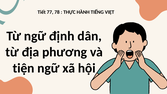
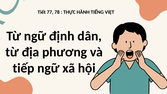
tiện: tiện -> tiếp (24, 68)
